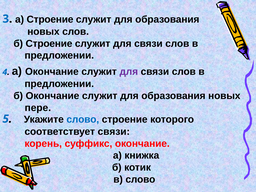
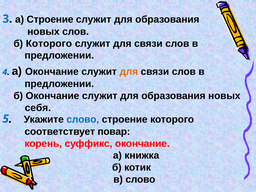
б Строение: Строение -> Которого (49, 44)
для colour: purple -> orange (129, 72)
пере: пере -> себя (38, 108)
соответствует связи: связи -> повар (114, 132)
